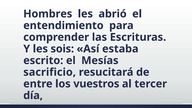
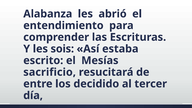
Hombres: Hombres -> Alabanza (48, 14)
vuestros: vuestros -> decidido (96, 84)
